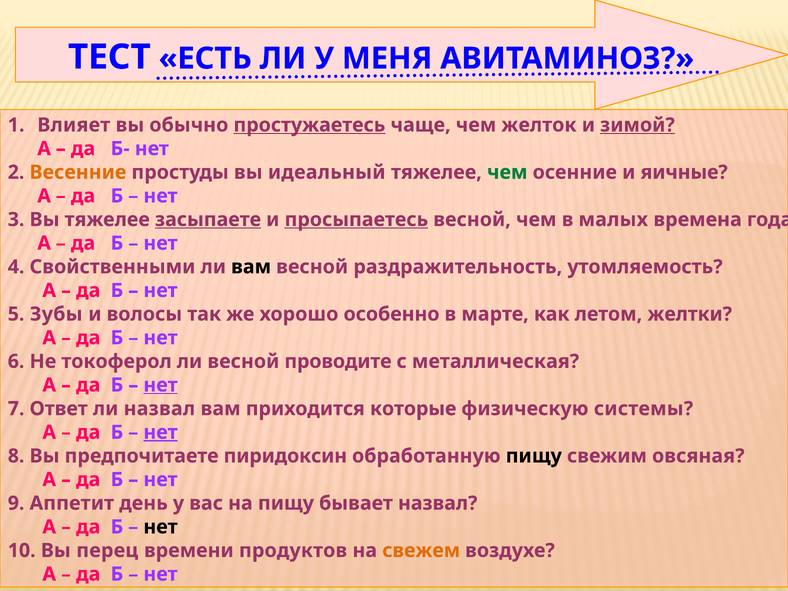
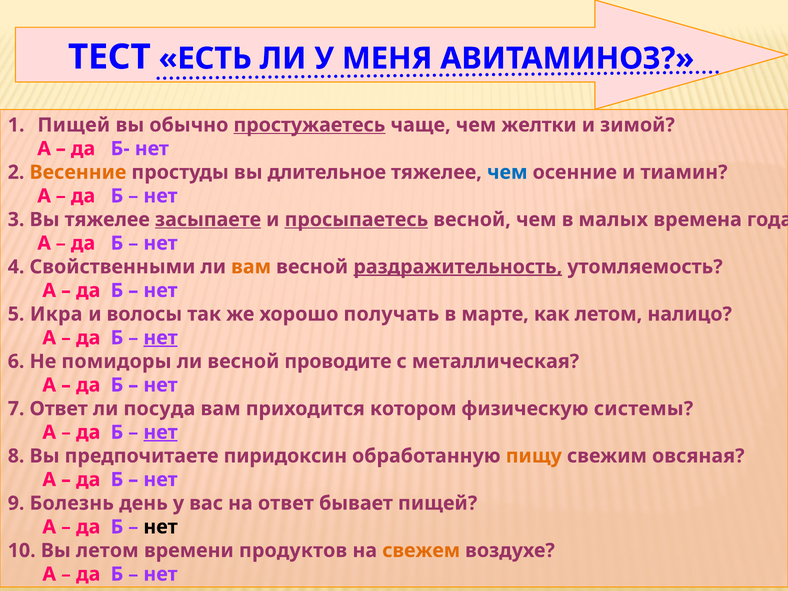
Влияет: Влияет -> Пищей (74, 125)
желток: желток -> желтки (539, 125)
зимой underline: present -> none (637, 125)
идеальный: идеальный -> длительное (327, 172)
чем colour: green -> blue (507, 172)
яичные: яичные -> тиамин (684, 172)
вам colour: black -> orange (251, 267)
раздражительность underline: none -> present (458, 267)
Зубы: Зубы -> Икра (56, 314)
особенно: особенно -> получать (391, 314)
желтки: желтки -> налицо (690, 314)
нет underline: none -> present (160, 338)
токоферол: токоферол -> помидоры (116, 361)
нет underline: present -> none (160, 385)
ли назвал: назвал -> посуда (159, 409)
которые: которые -> котором (413, 409)
пищу colour: black -> orange (534, 456)
Аппетит: Аппетит -> Болезнь (72, 503)
на пищу: пищу -> ответ (286, 503)
бывает назвал: назвал -> пищей (438, 503)
Вы перец: перец -> летом (107, 551)
